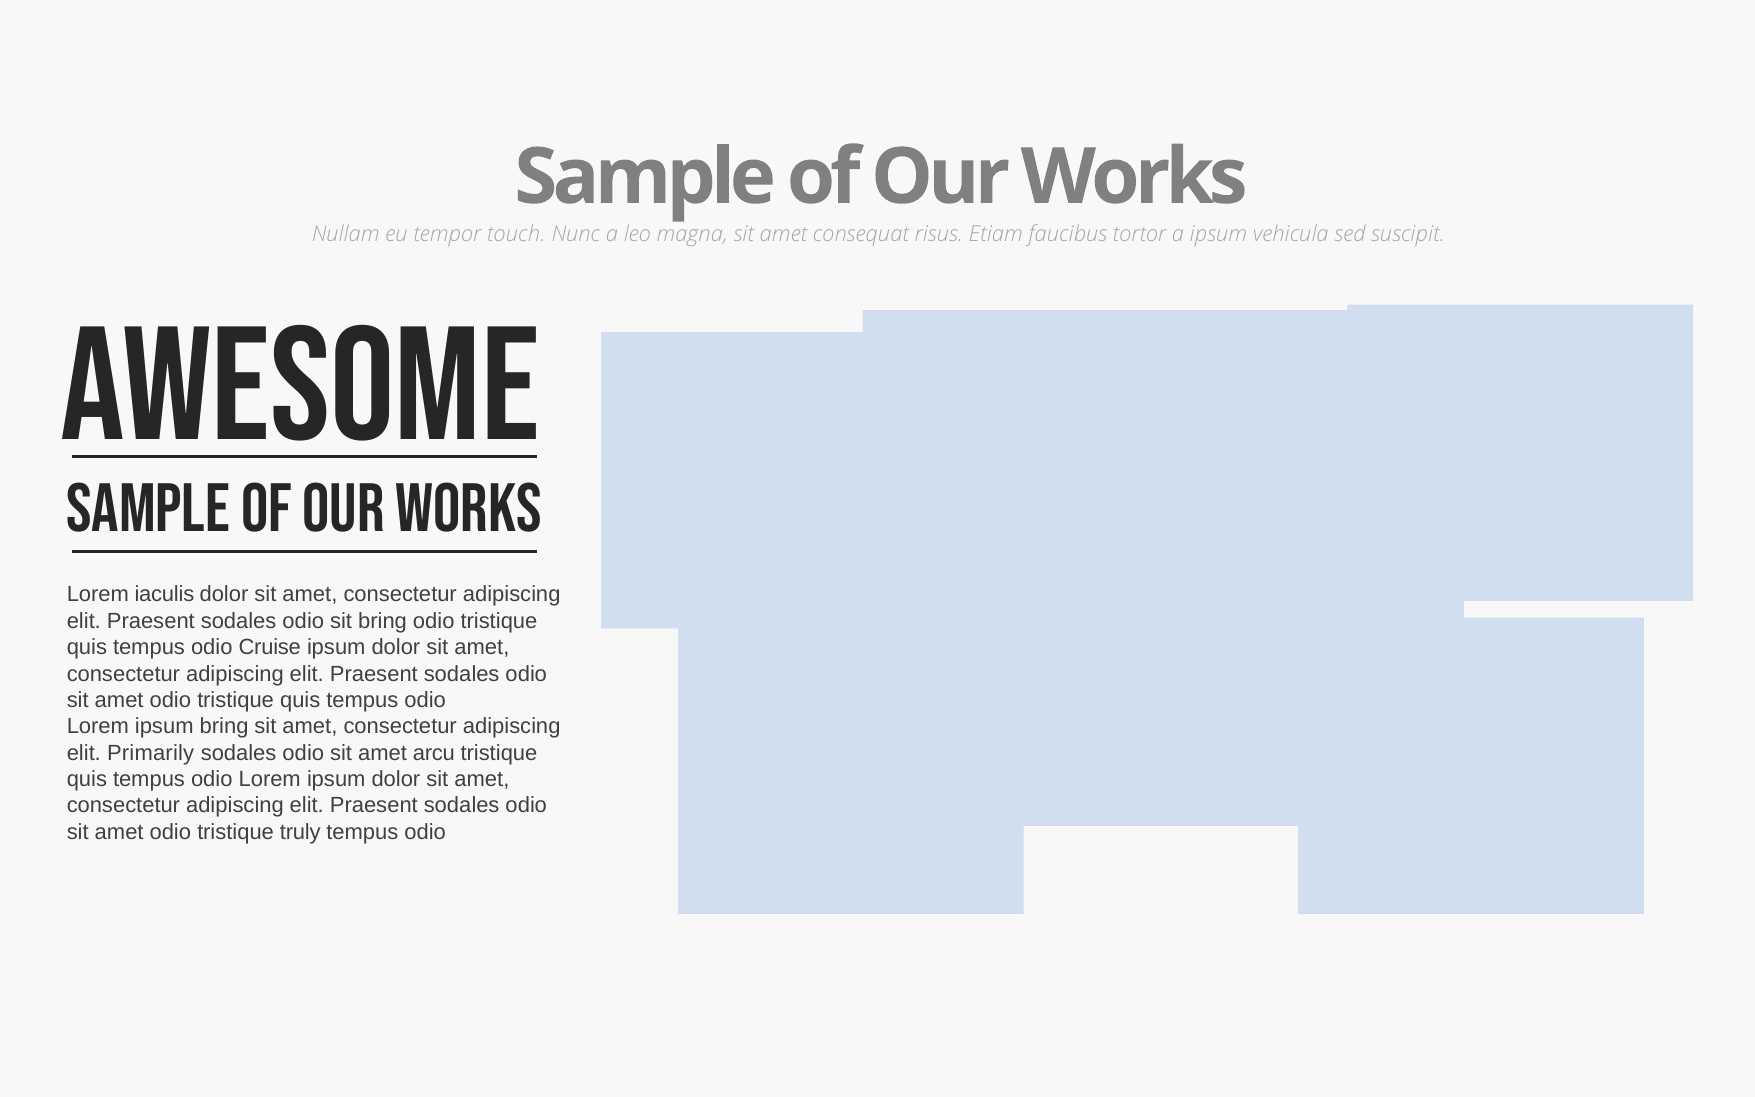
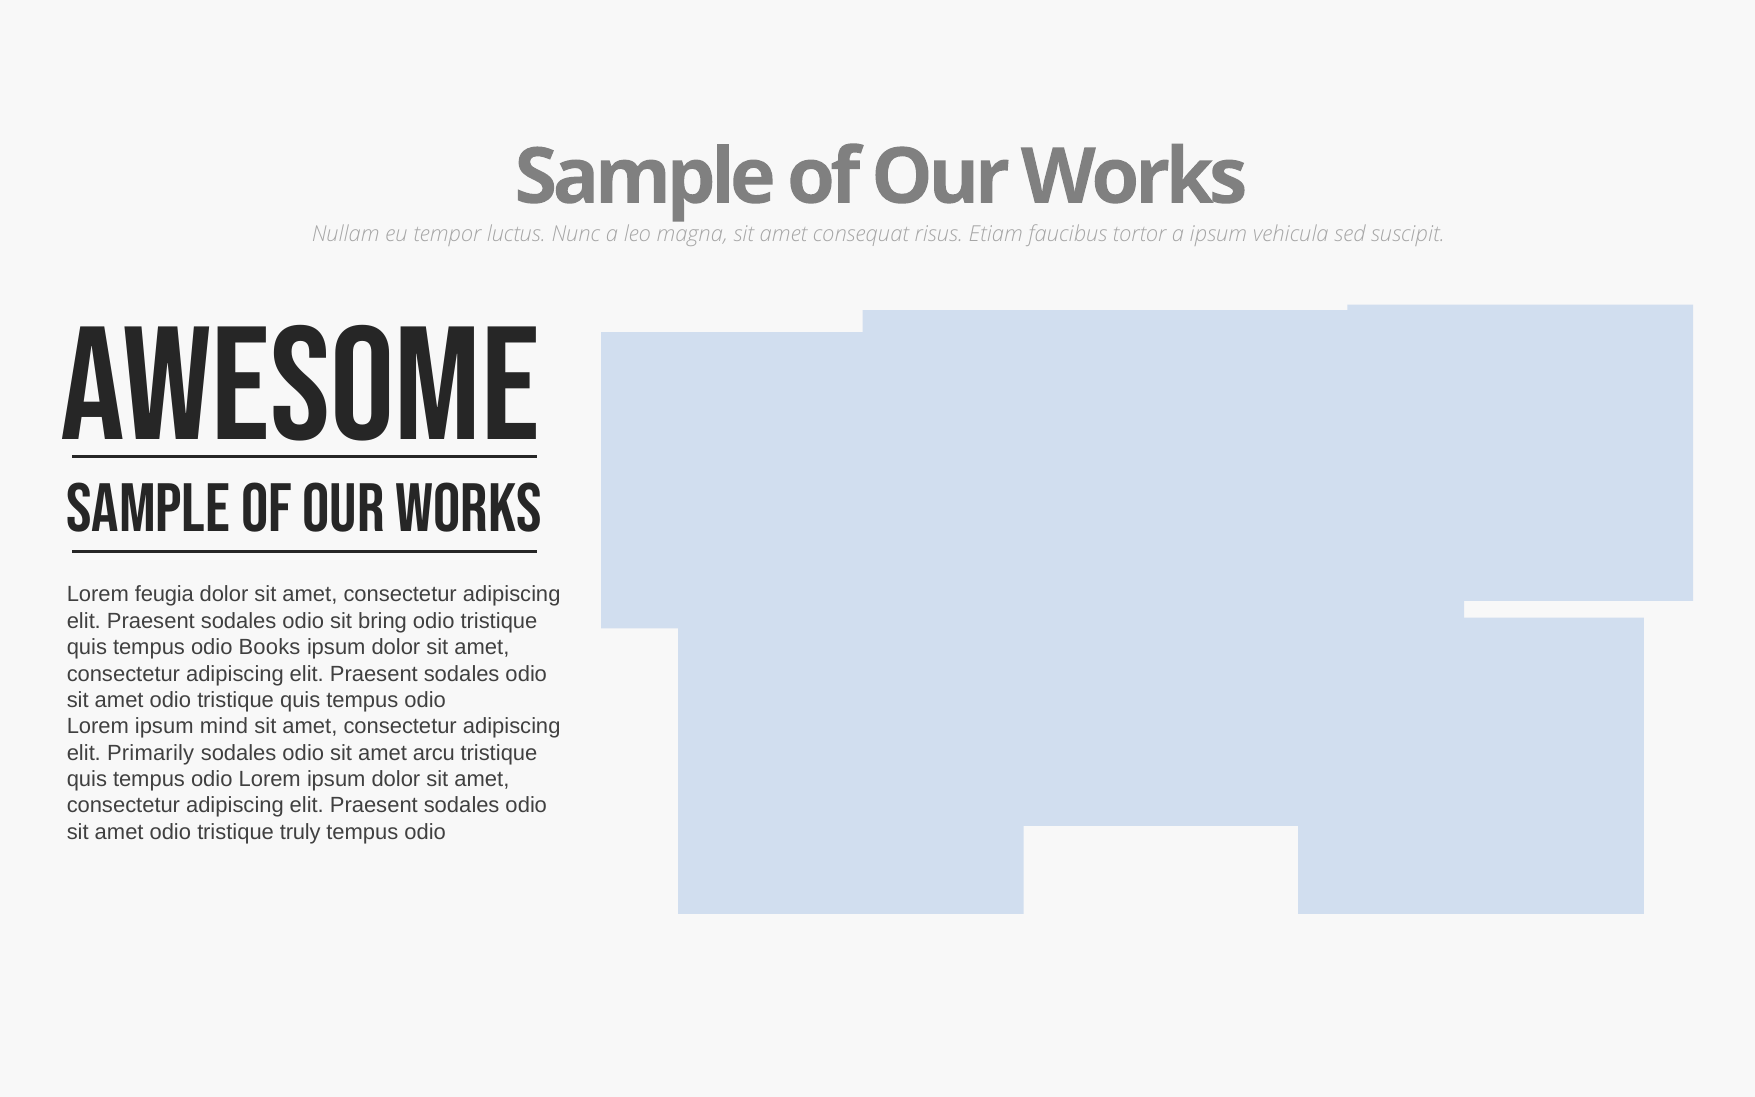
touch: touch -> luctus (516, 234)
iaculis: iaculis -> feugia (164, 594)
Cruise: Cruise -> Books (270, 647)
ipsum bring: bring -> mind (224, 726)
